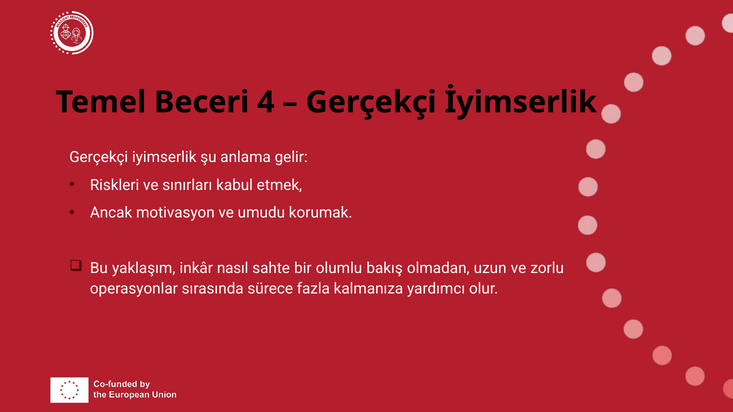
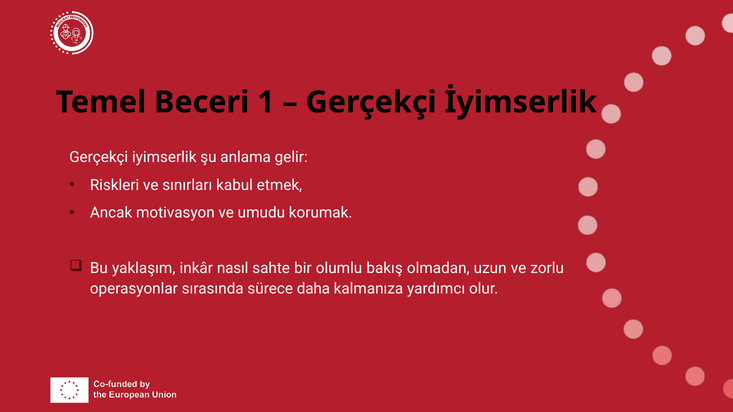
4: 4 -> 1 (266, 102)
fazla: fazla -> daha (313, 289)
